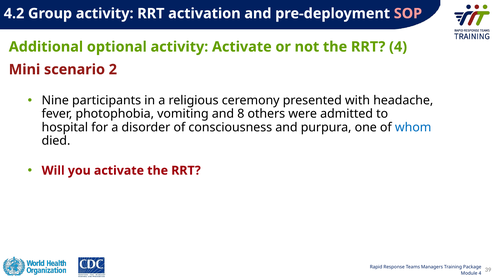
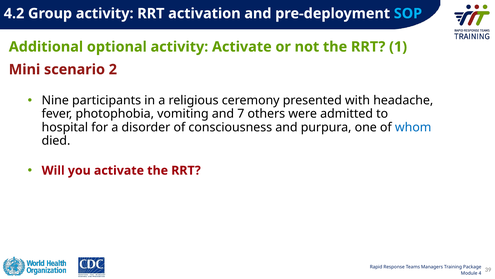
SOP colour: pink -> light blue (408, 13)
RRT 4: 4 -> 1 (398, 47)
8: 8 -> 7 (241, 114)
